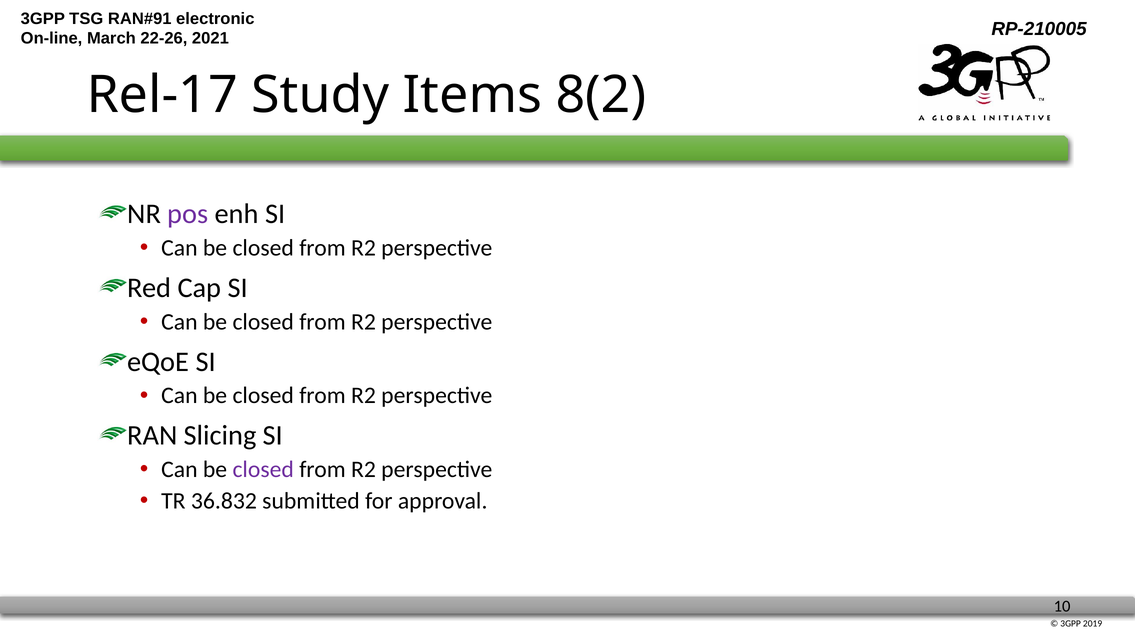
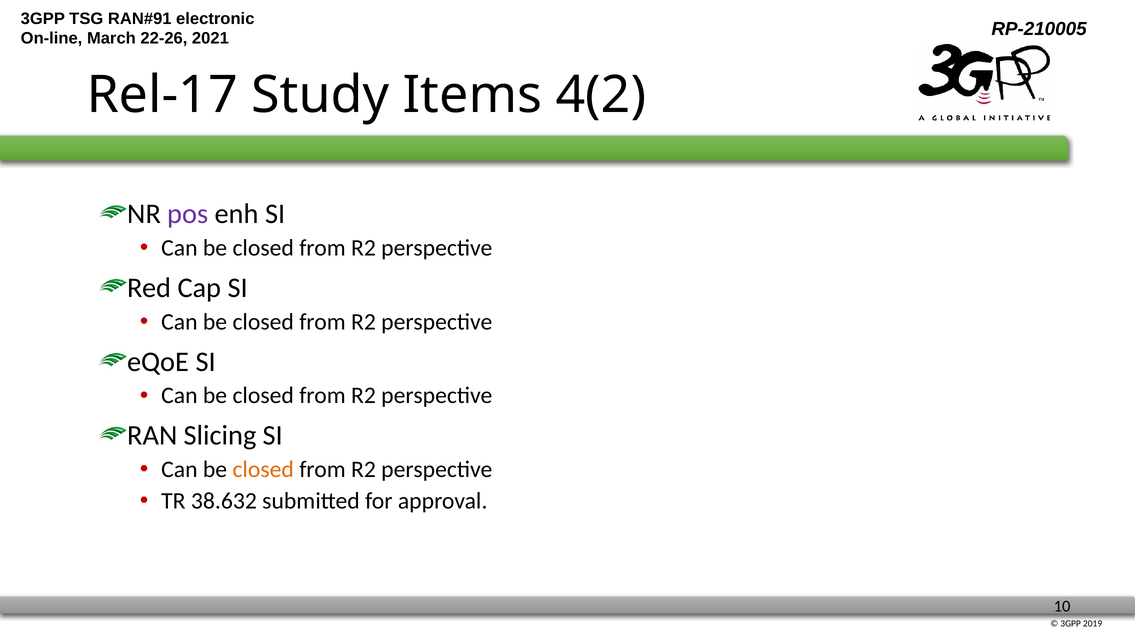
8(2: 8(2 -> 4(2 (601, 95)
closed colour: purple -> orange (263, 470)
36.832: 36.832 -> 38.632 (224, 501)
